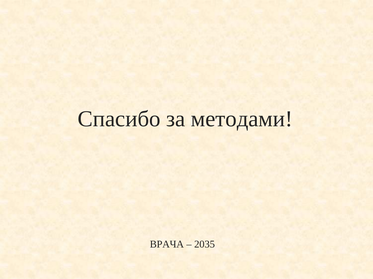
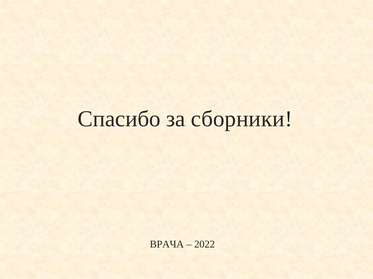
методами: методами -> сборники (242, 119)
2035: 2035 -> 2022 (205, 245)
